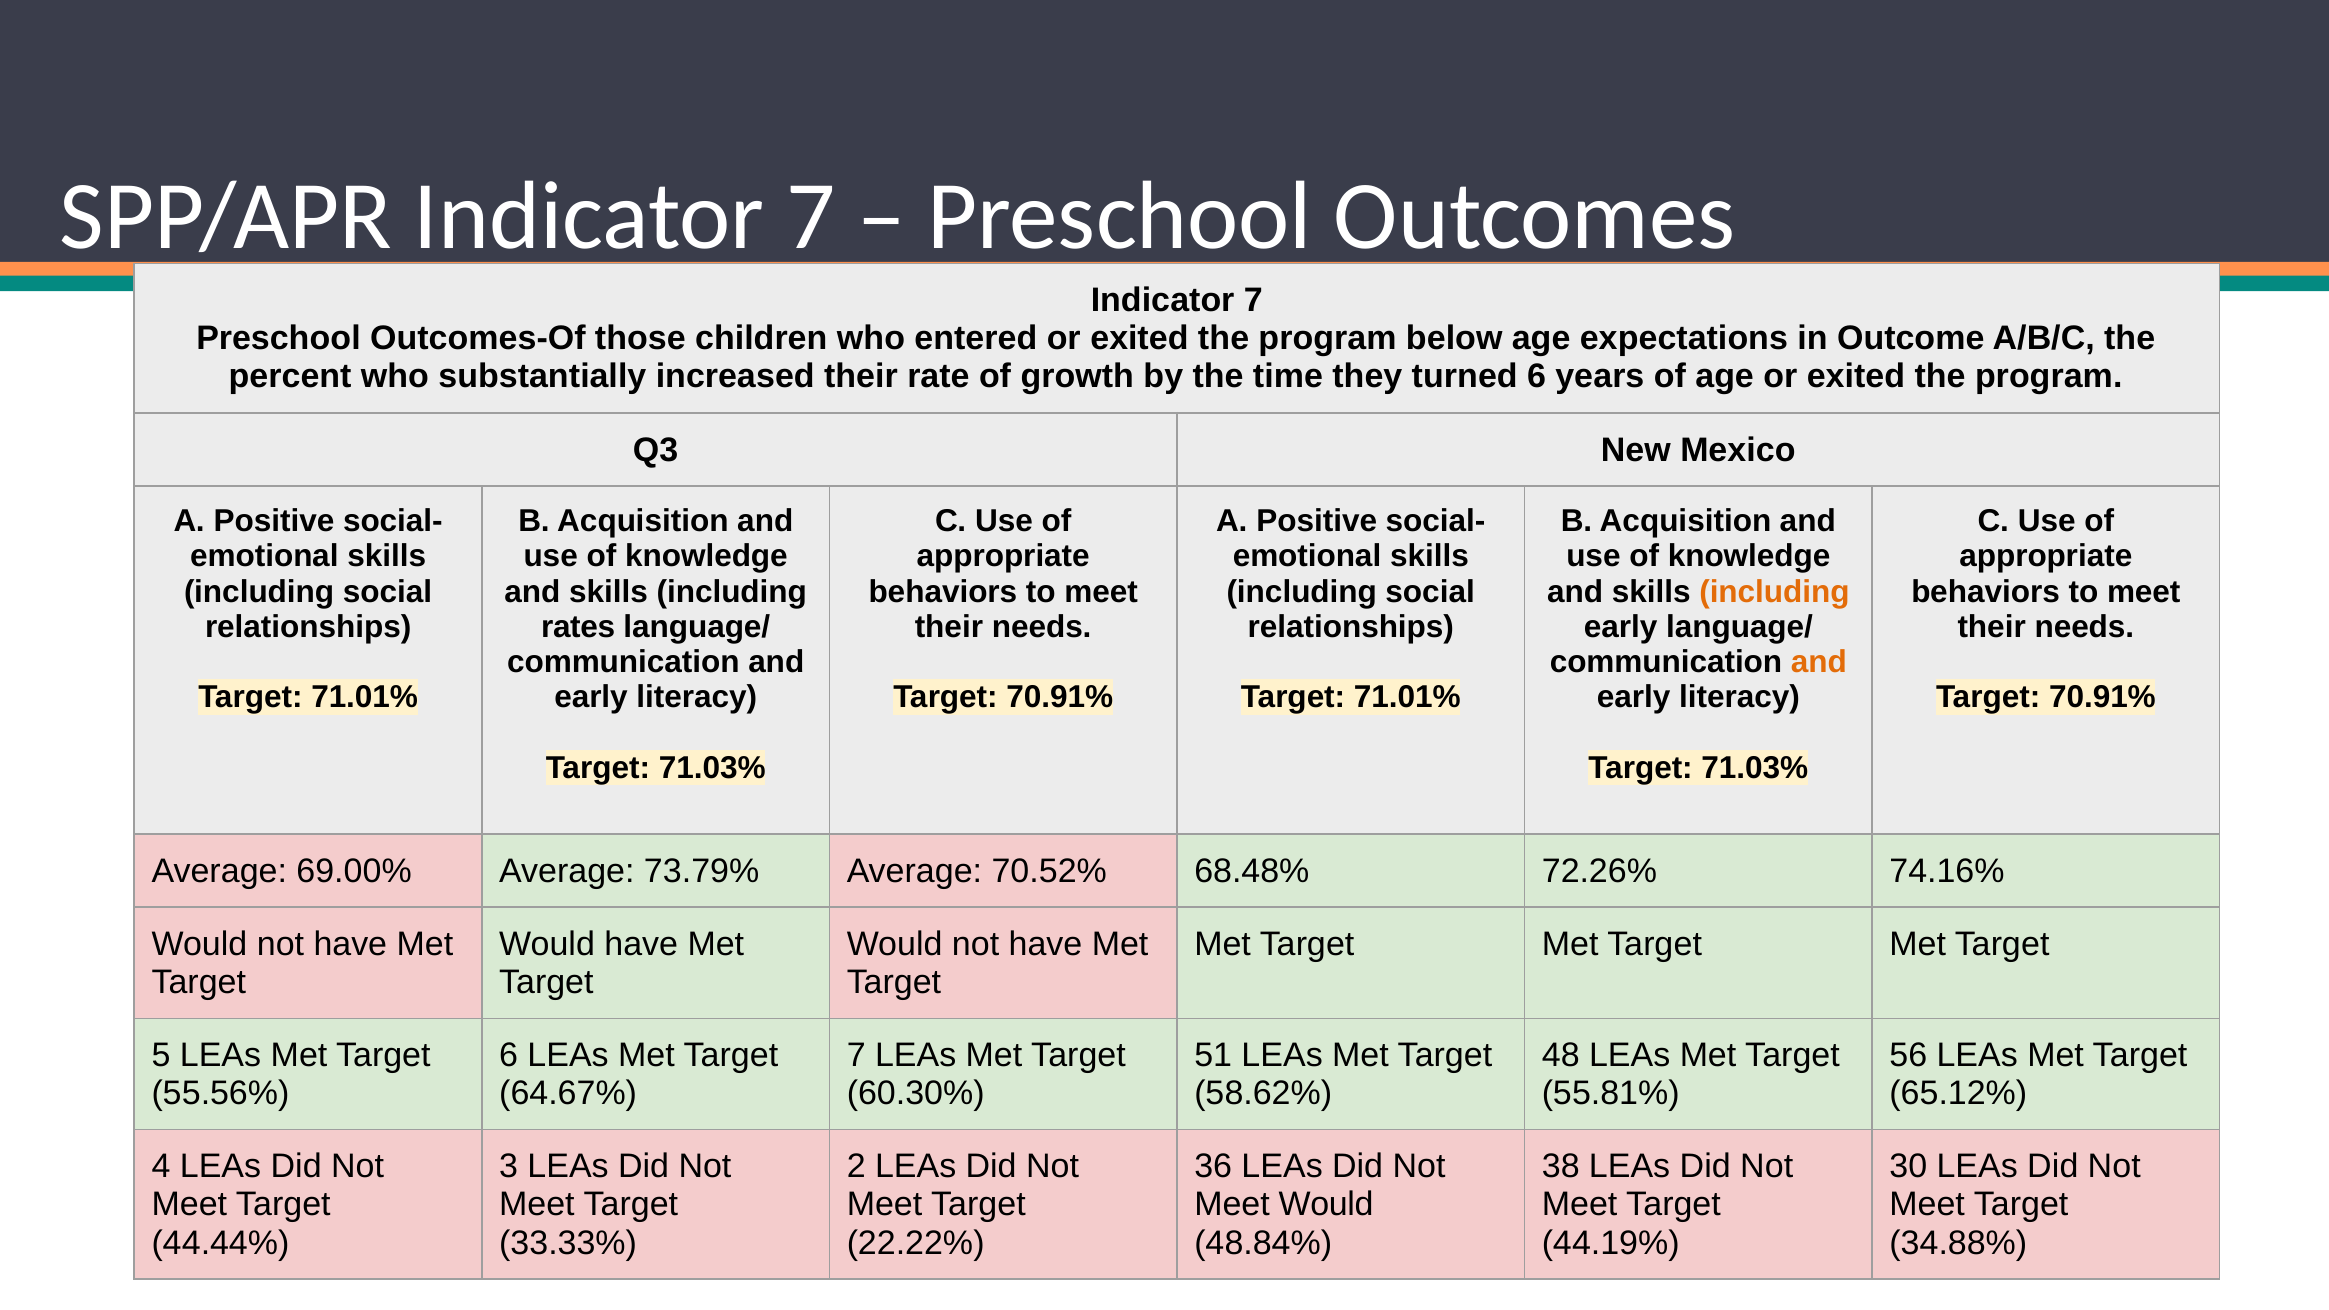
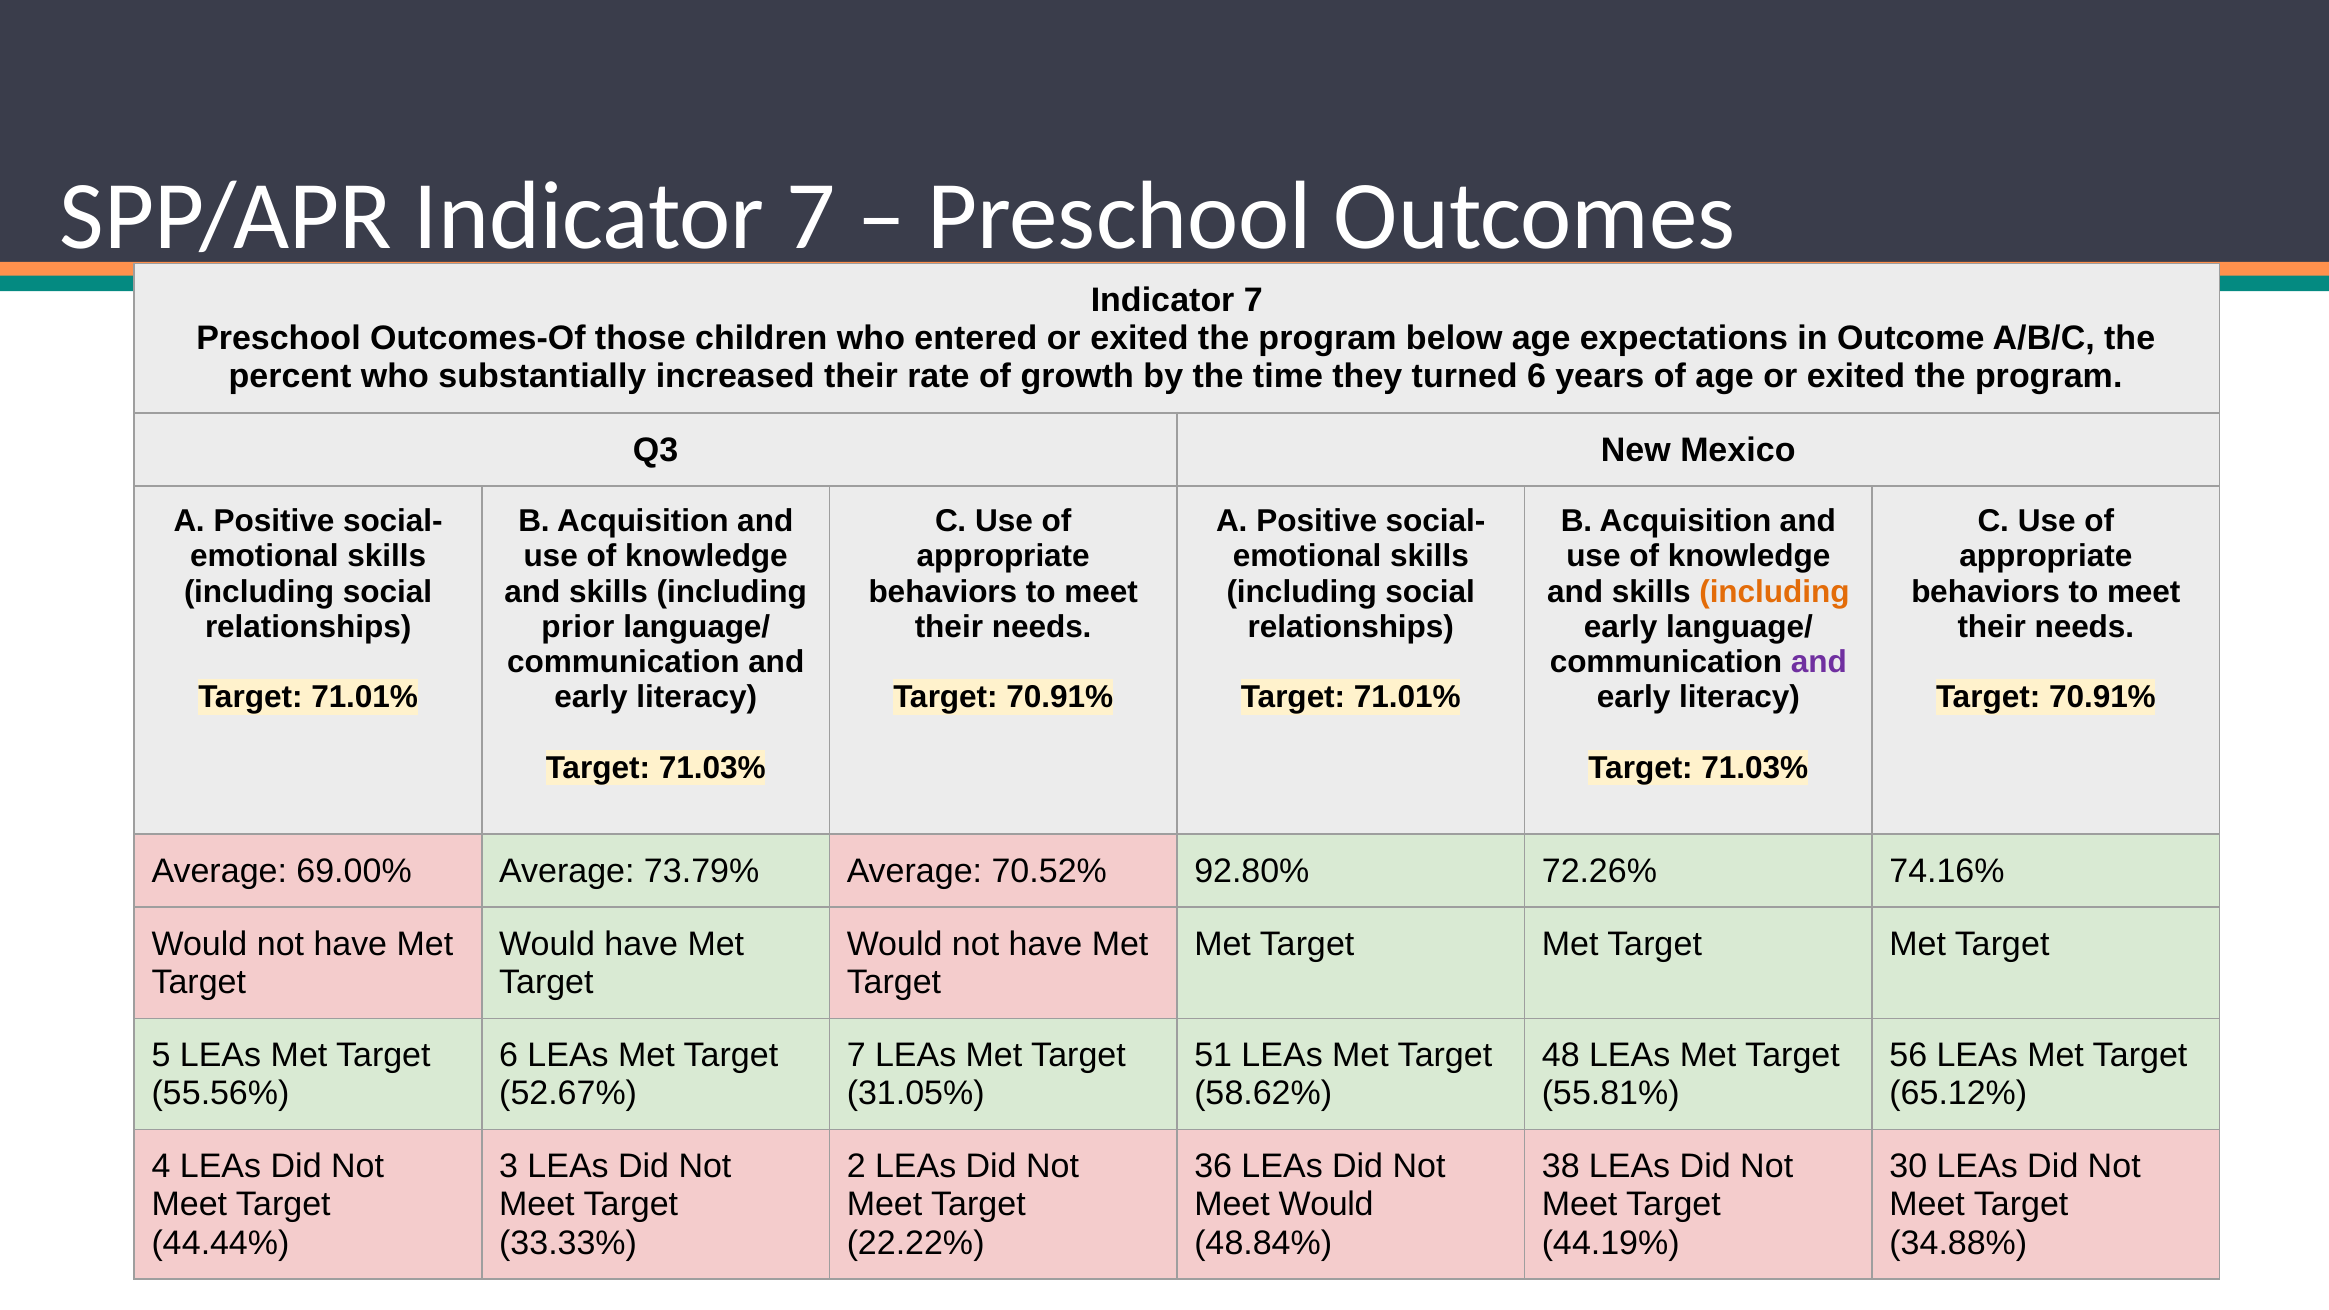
rates: rates -> prior (578, 627)
and colour: orange -> purple (1819, 662)
68.48%: 68.48% -> 92.80% (1252, 871)
64.67%: 64.67% -> 52.67% (568, 1094)
60.30%: 60.30% -> 31.05% (916, 1094)
